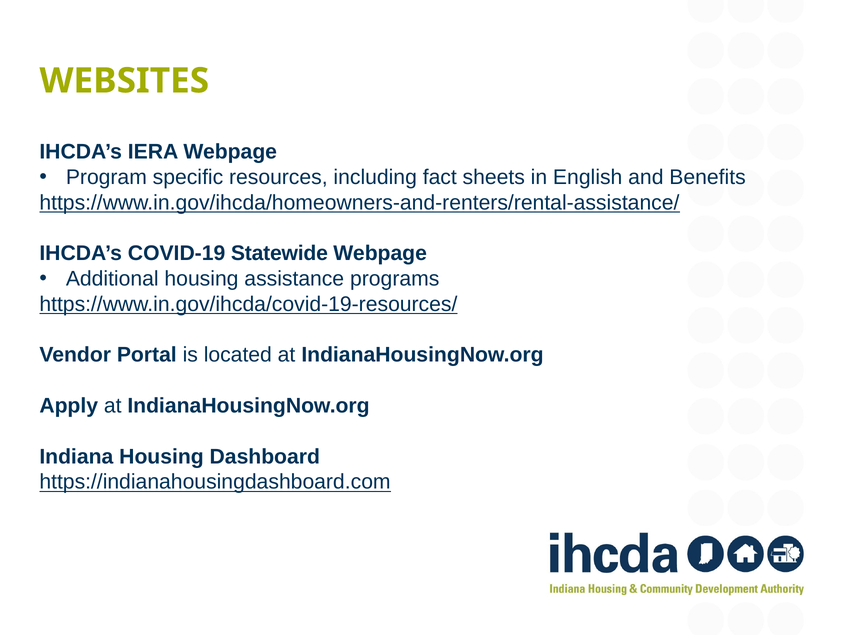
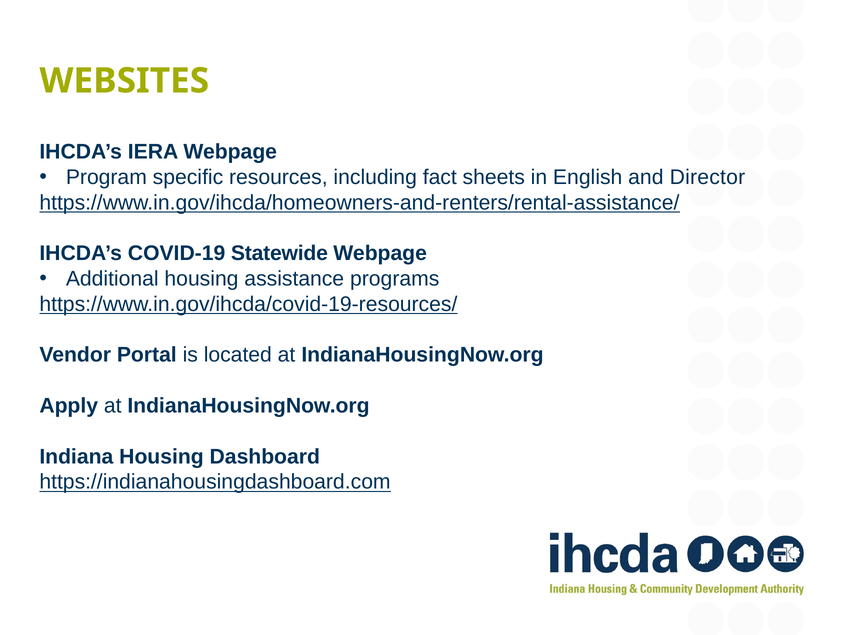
Benefits: Benefits -> Director (707, 177)
